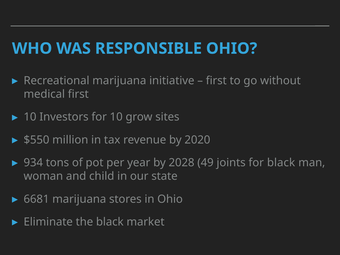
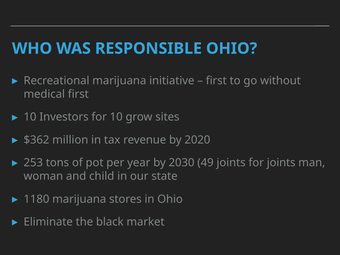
$550: $550 -> $362 (36, 140)
934: 934 -> 253 (33, 163)
2028: 2028 -> 2030 (182, 163)
for black: black -> joints (281, 163)
6681: 6681 -> 1180 (36, 199)
